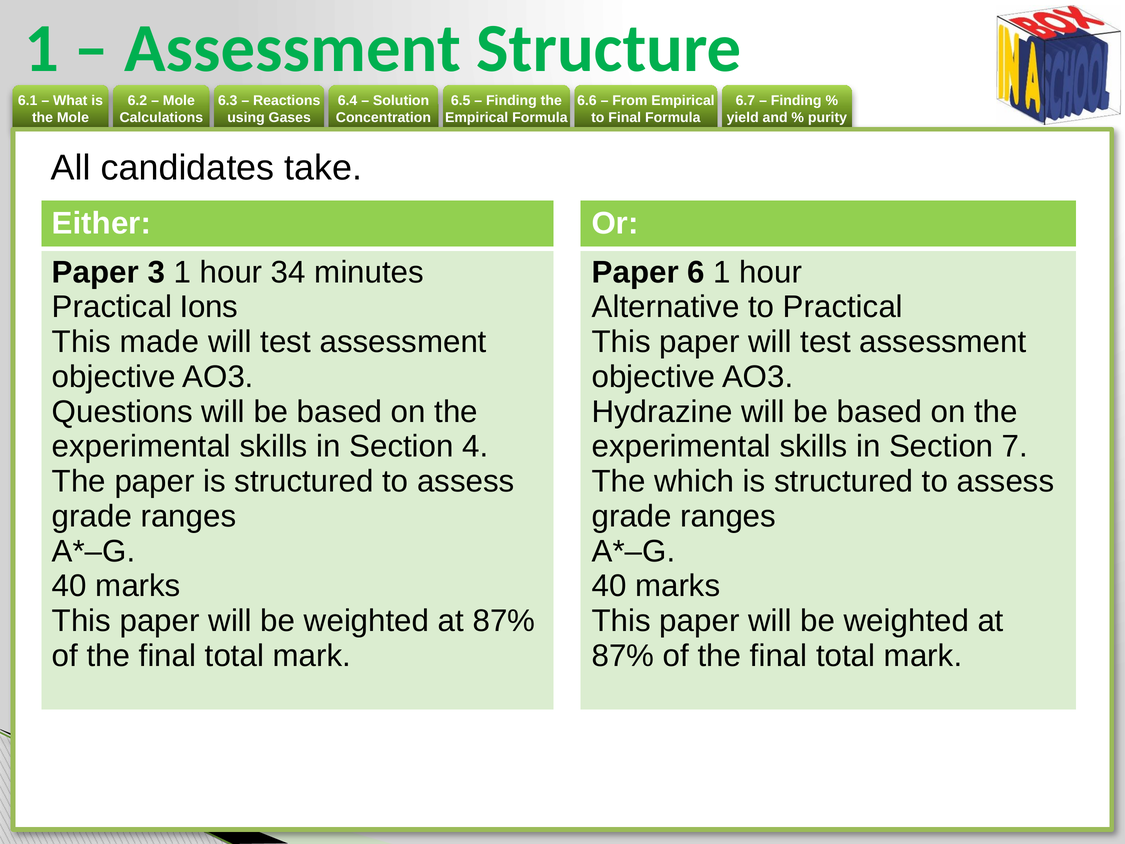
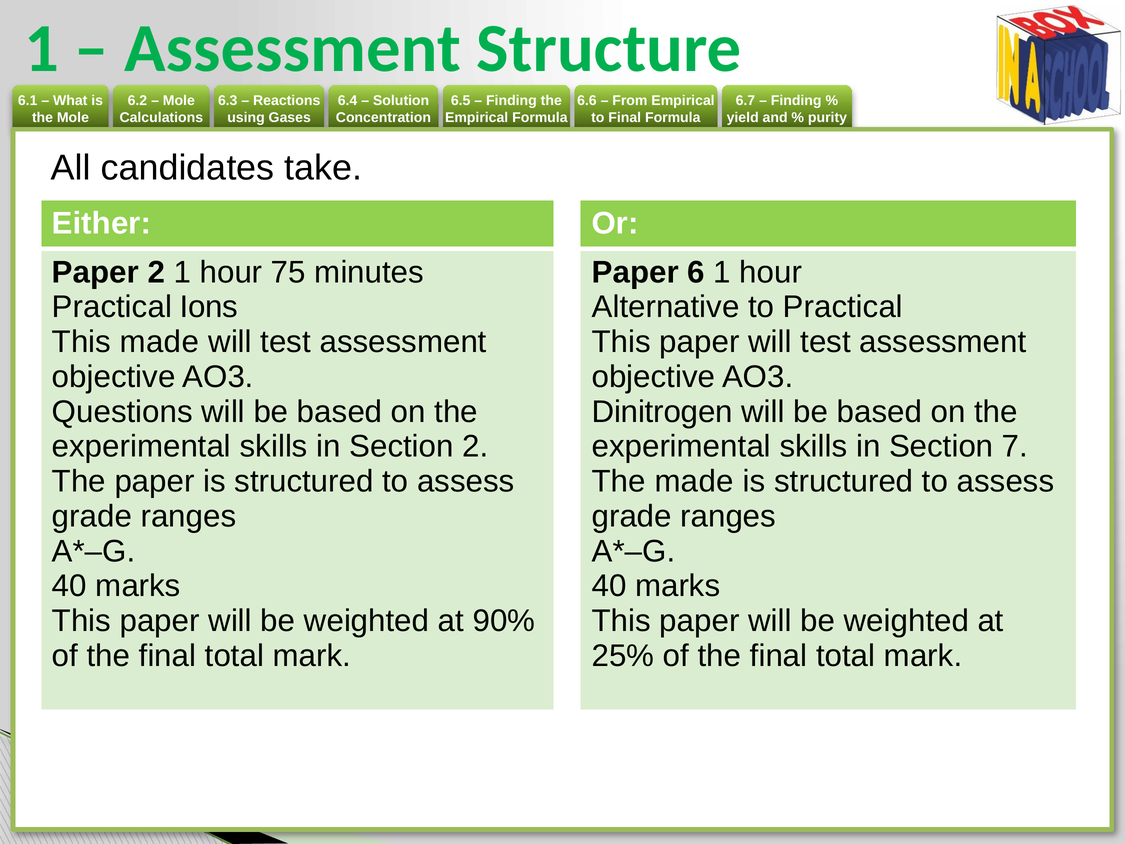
Paper 3: 3 -> 2 (156, 272)
34: 34 -> 75 (288, 272)
Hydrazine: Hydrazine -> Dinitrogen (662, 412)
Section 4: 4 -> 2 (475, 447)
The which: which -> made (694, 481)
87%: 87% -> 90% (504, 621)
87%: 87% -> 25% (623, 656)
